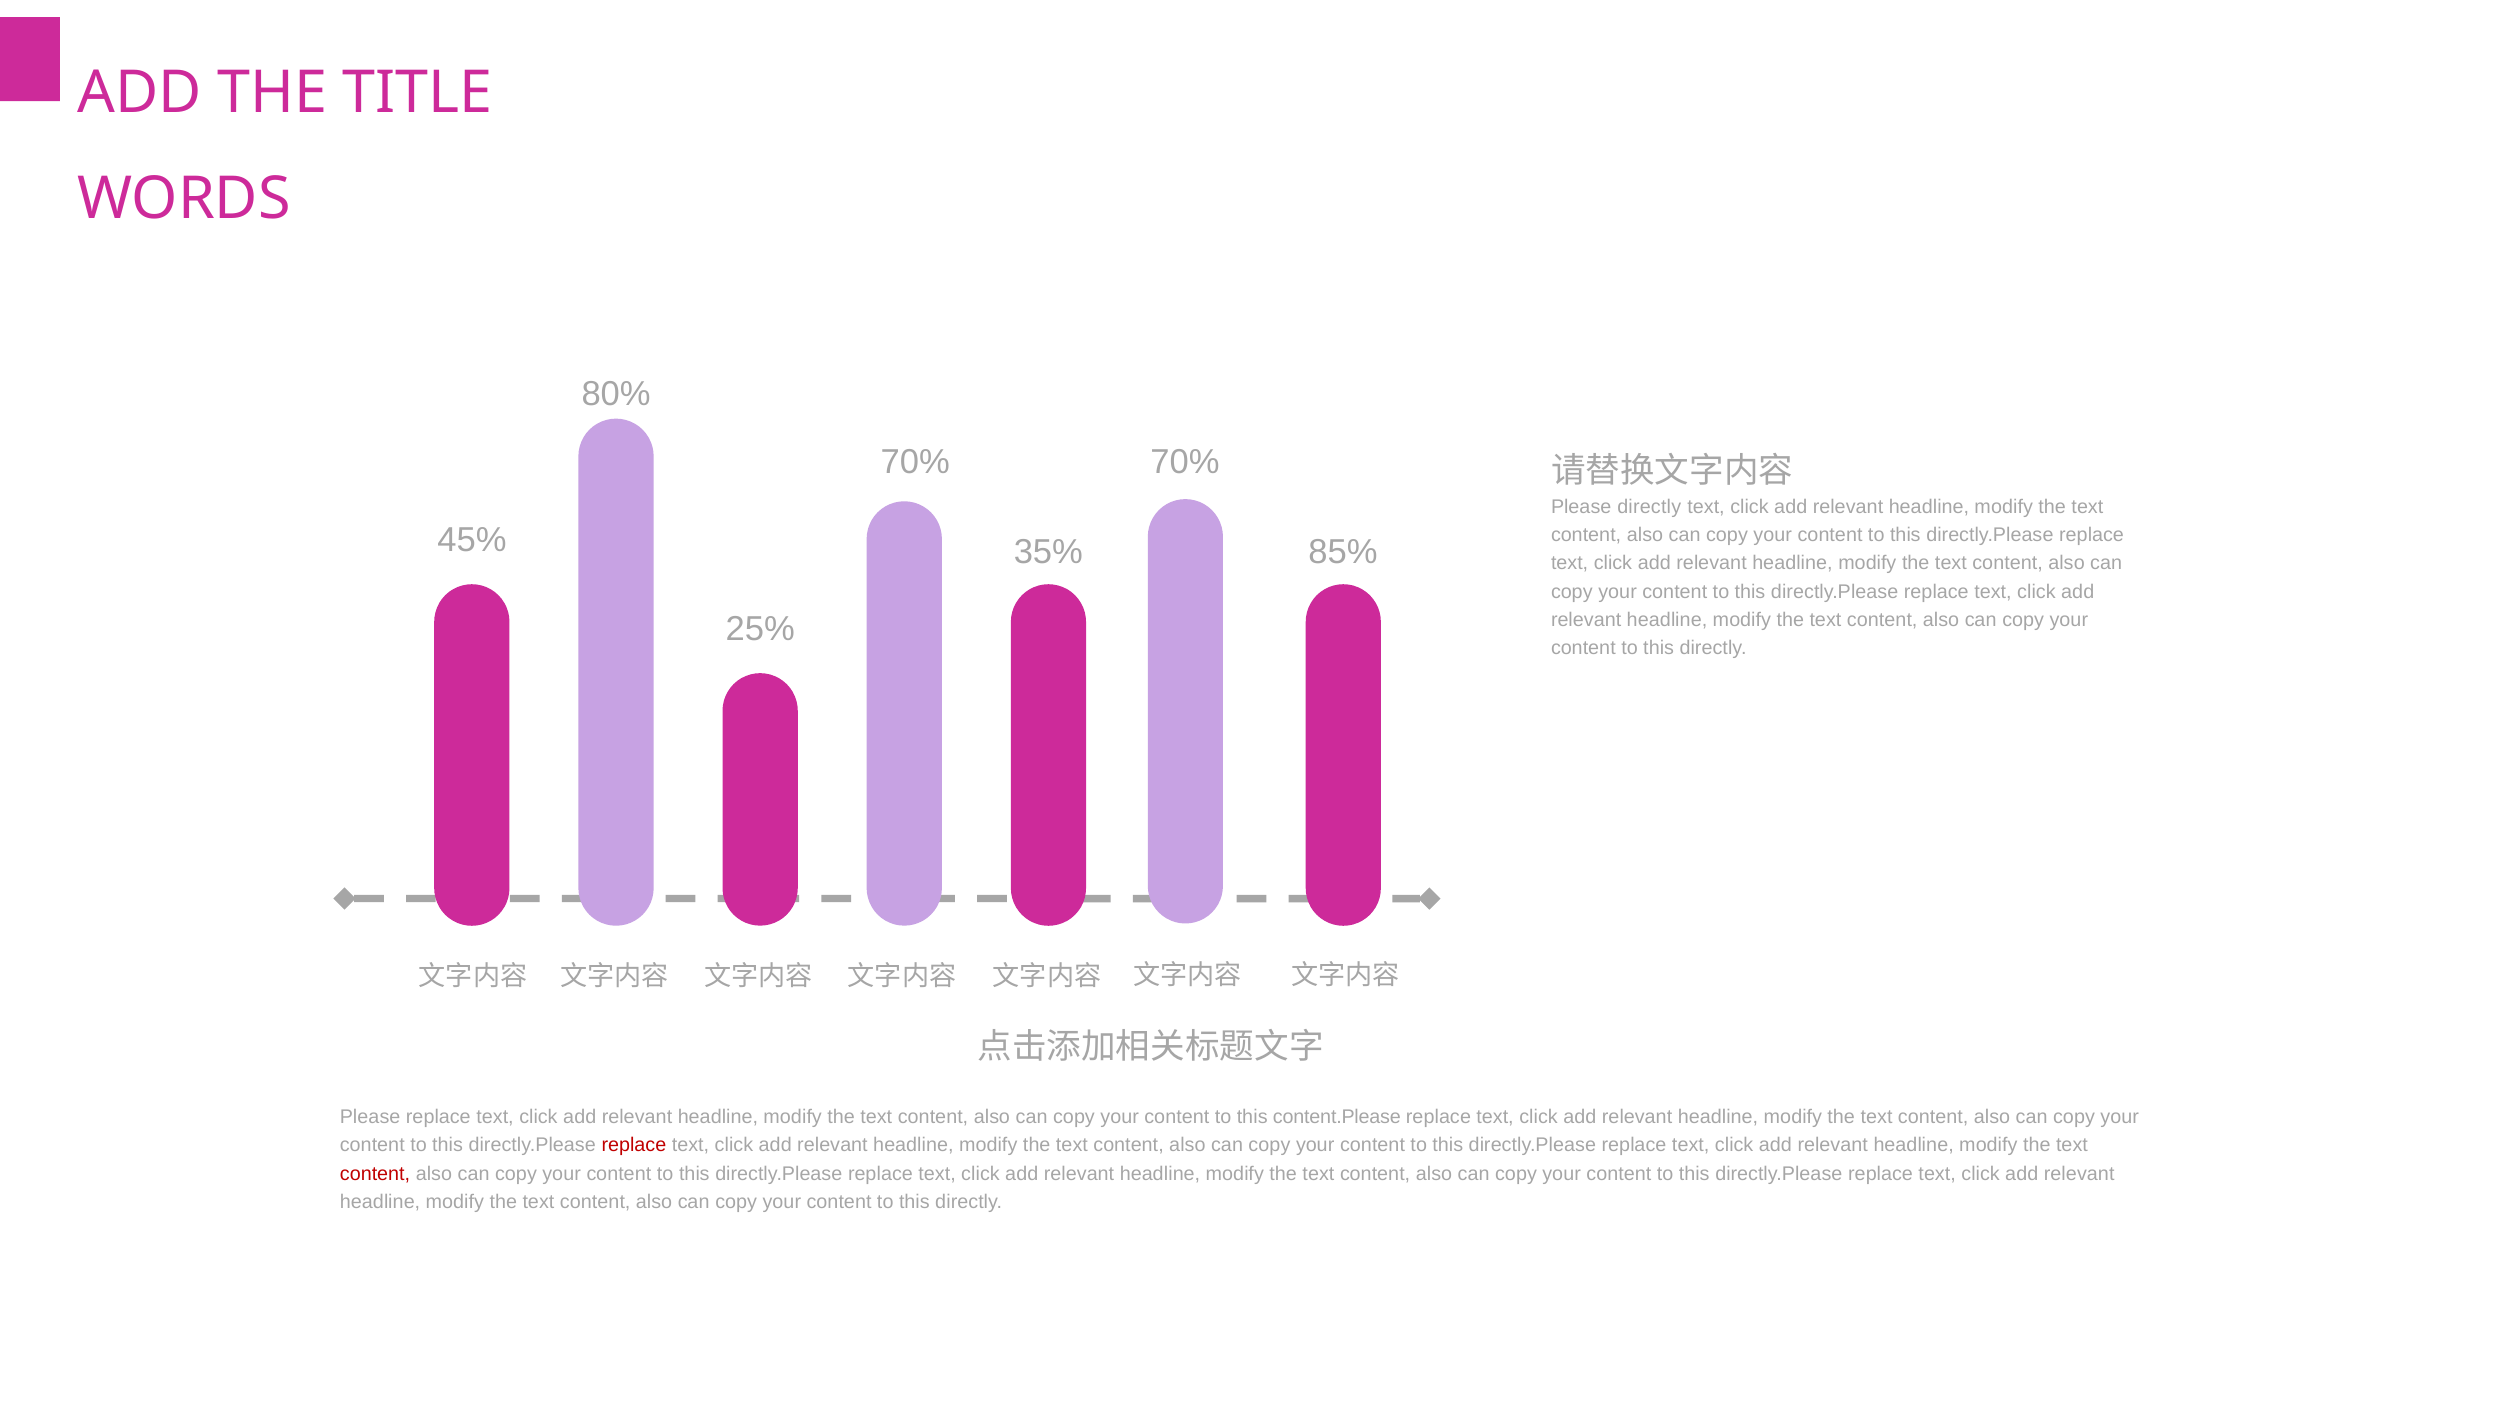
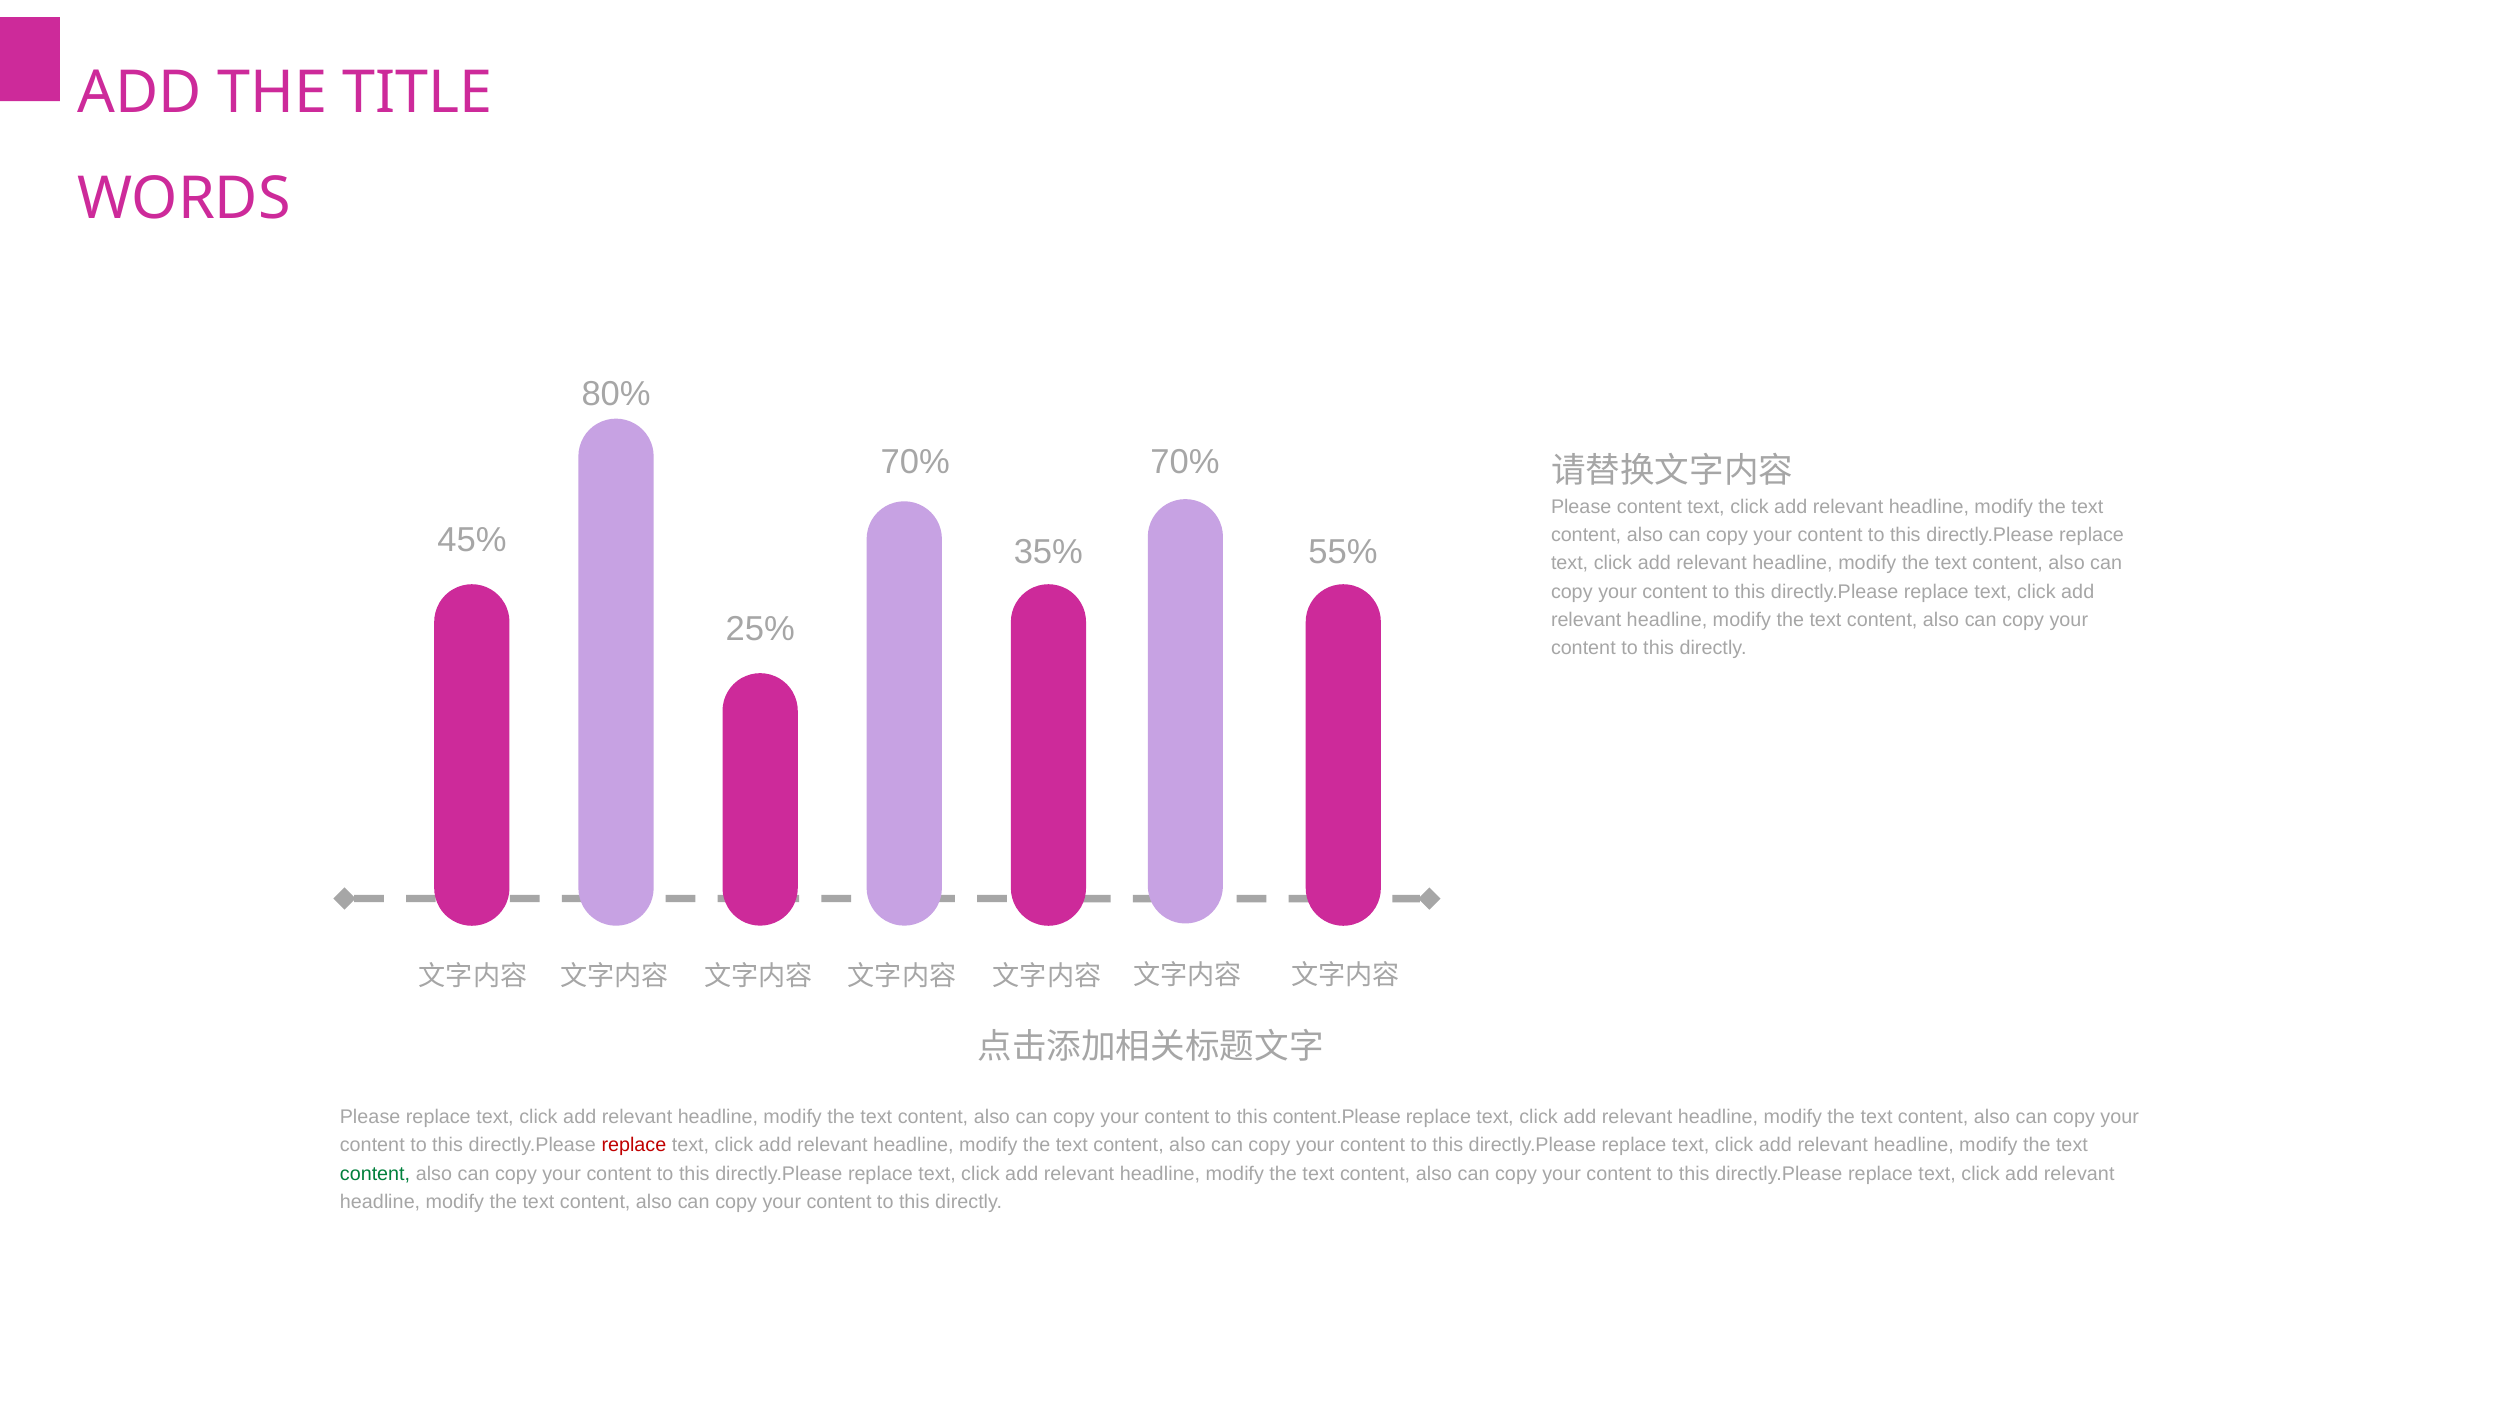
Please directly: directly -> content (1649, 507)
85%: 85% -> 55% (1343, 552)
content colour: red -> green (375, 1173)
